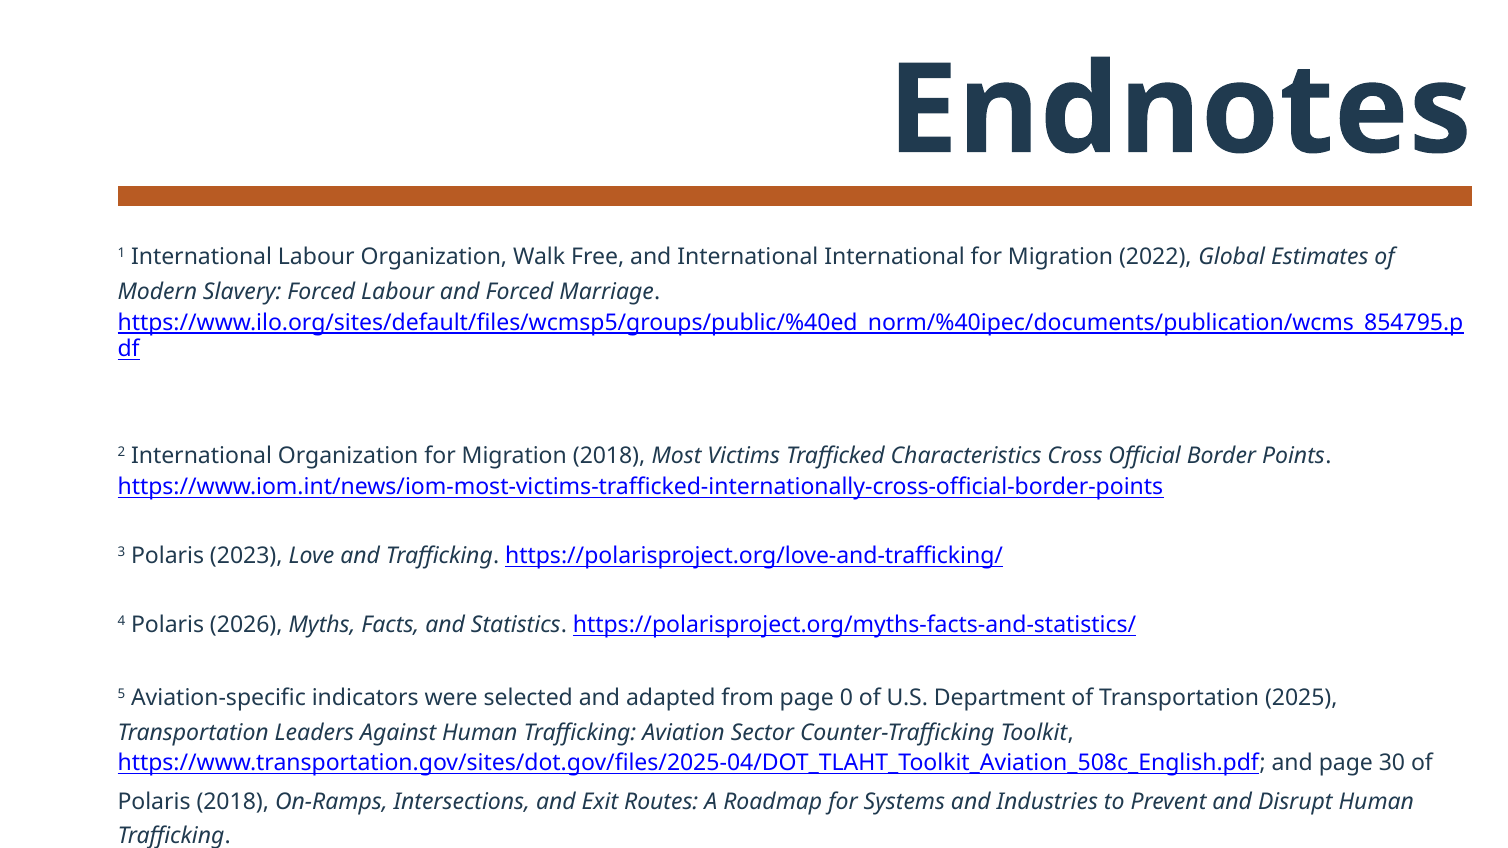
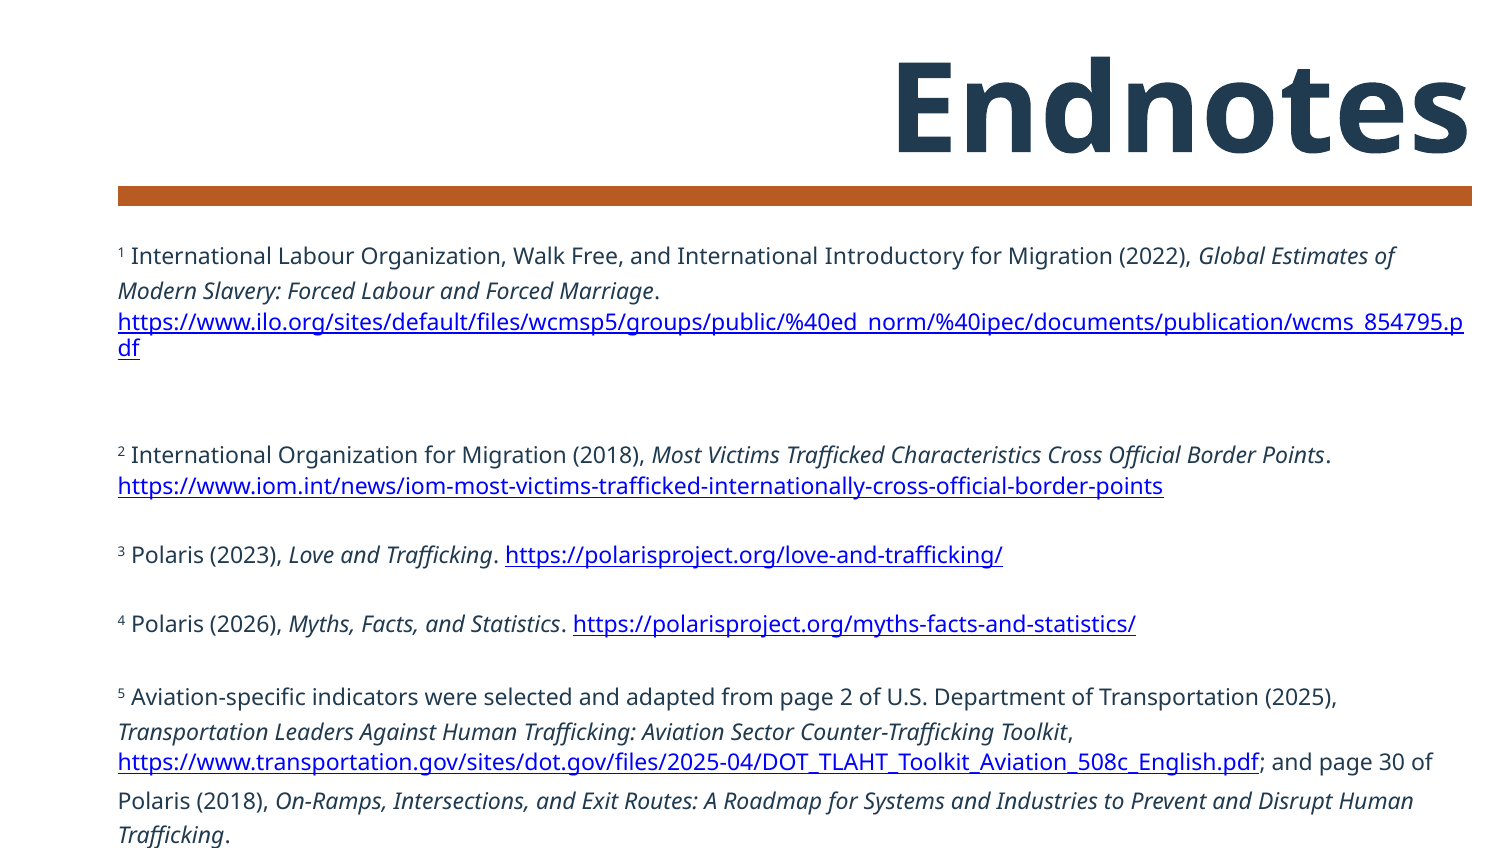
International International: International -> Introductory (894, 257)
page 0: 0 -> 2 (846, 698)
